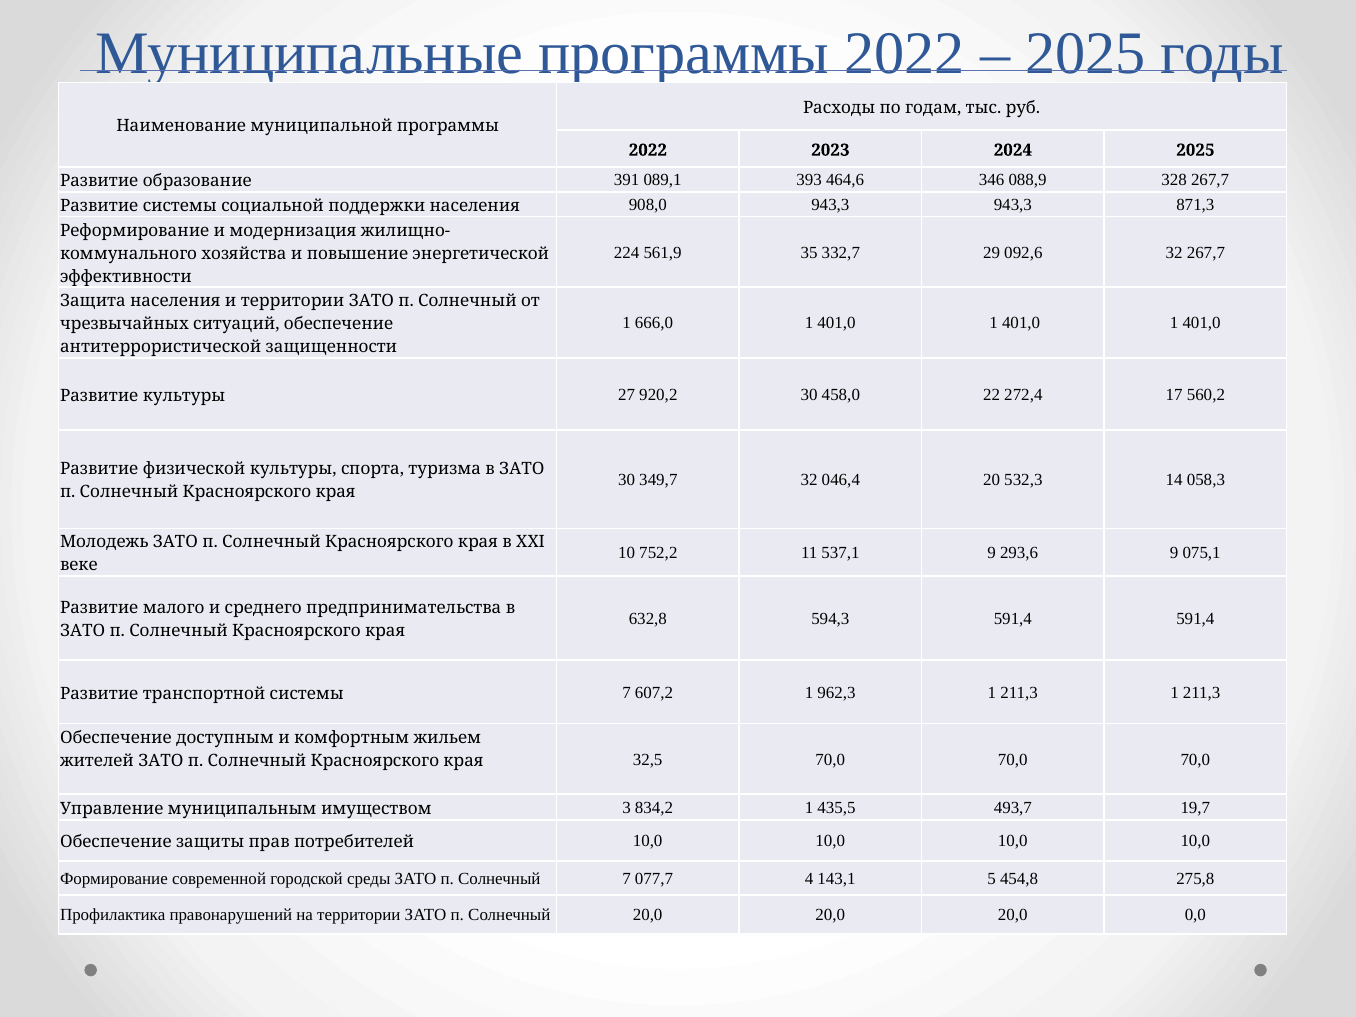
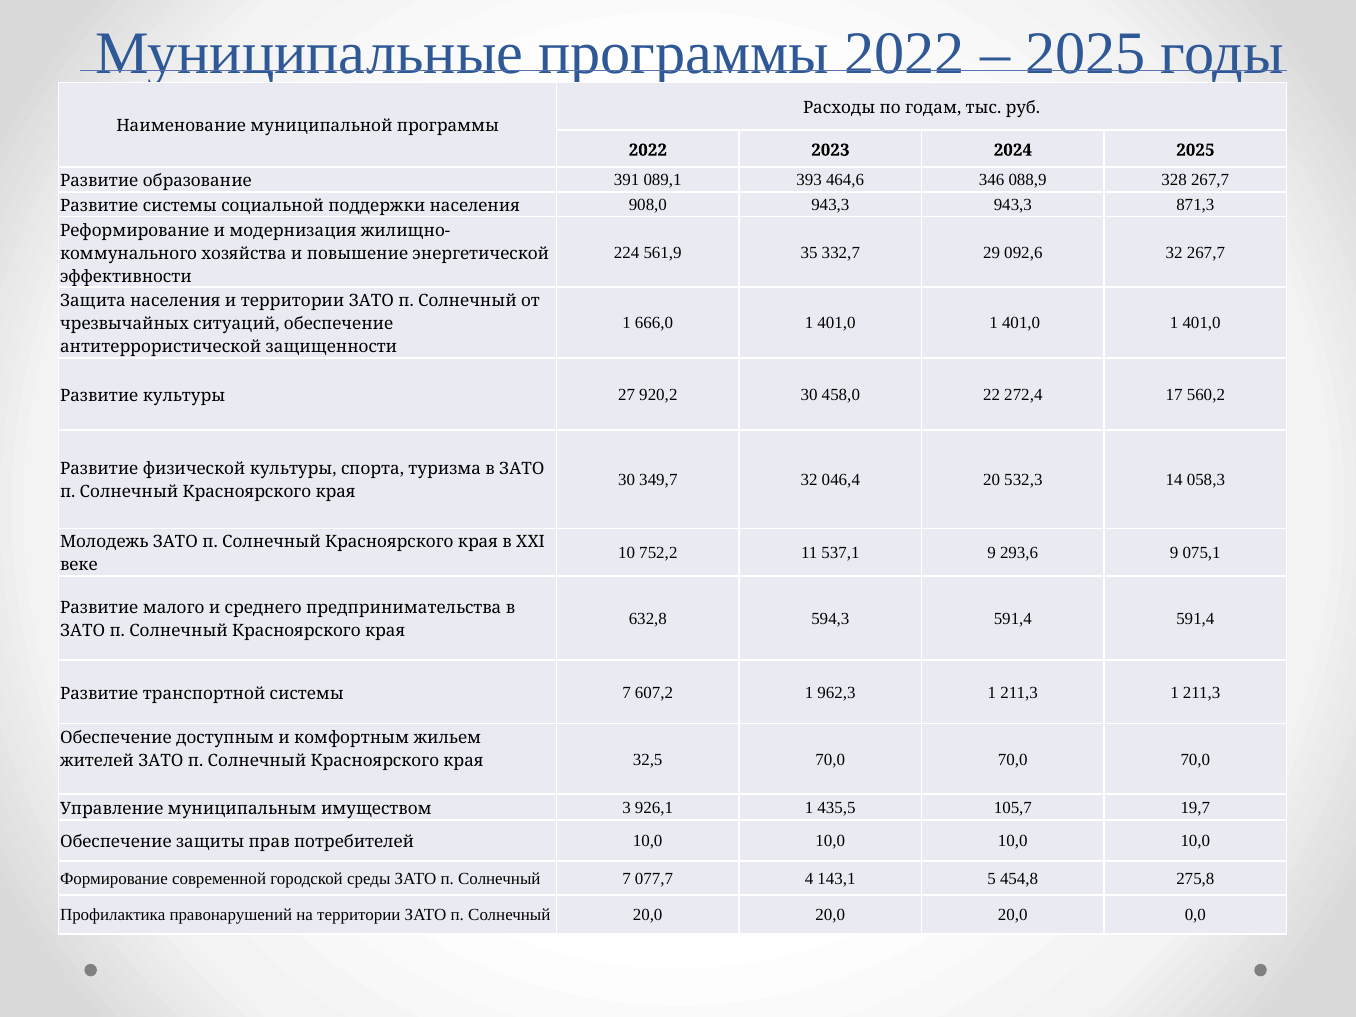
834,2: 834,2 -> 926,1 (654, 808)
493,7: 493,7 -> 105,7 (1013, 808)
